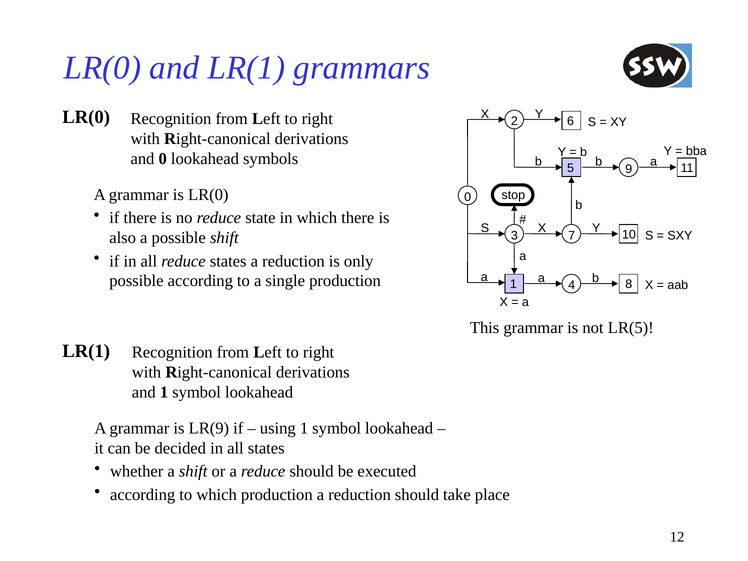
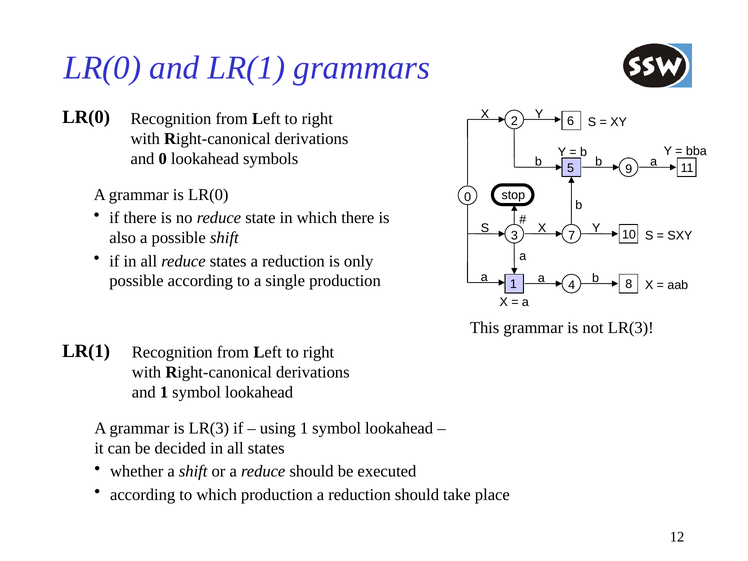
not LR(5: LR(5 -> LR(3 (631, 328)
is LR(9: LR(9 -> LR(3 (209, 428)
